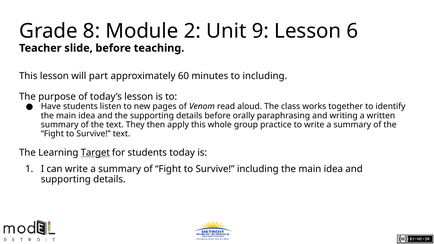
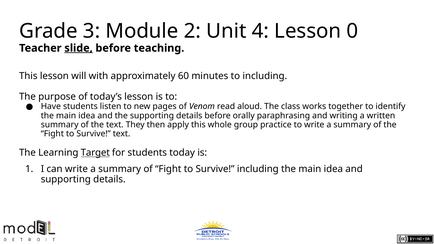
8: 8 -> 3 (92, 31)
9: 9 -> 4 (260, 31)
6: 6 -> 0 (352, 31)
slide underline: none -> present (79, 48)
part: part -> with (98, 76)
